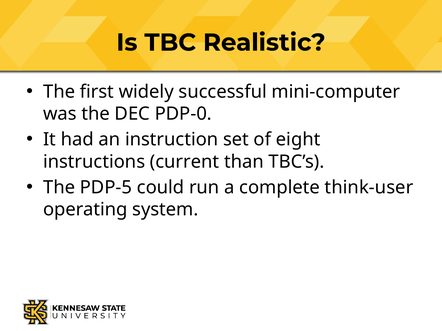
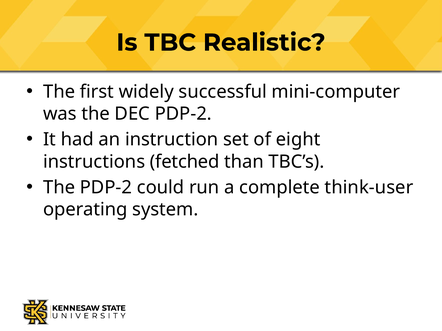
DEC PDP-0: PDP-0 -> PDP-2 (183, 114)
current: current -> fetched (185, 162)
The PDP-5: PDP-5 -> PDP-2 (106, 188)
